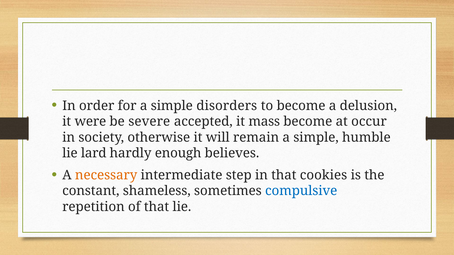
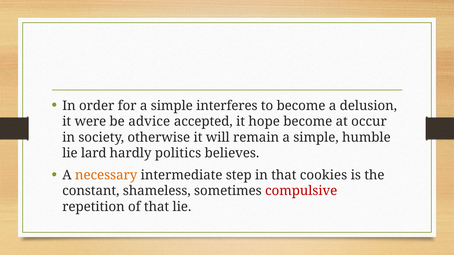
disorders: disorders -> interferes (227, 106)
severe: severe -> advice (149, 122)
mass: mass -> hope (264, 122)
enough: enough -> politics (178, 153)
compulsive colour: blue -> red (301, 191)
